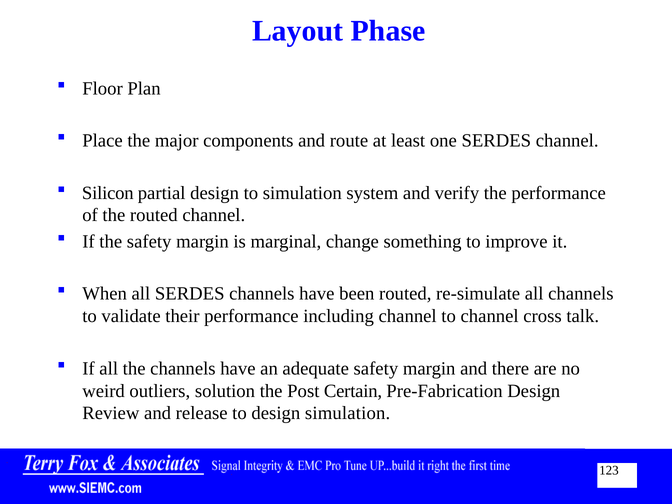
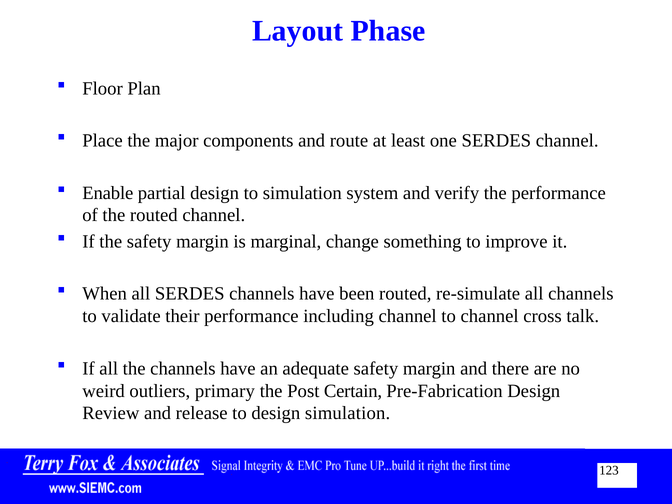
Silicon: Silicon -> Enable (108, 193)
solution: solution -> primary (225, 391)
